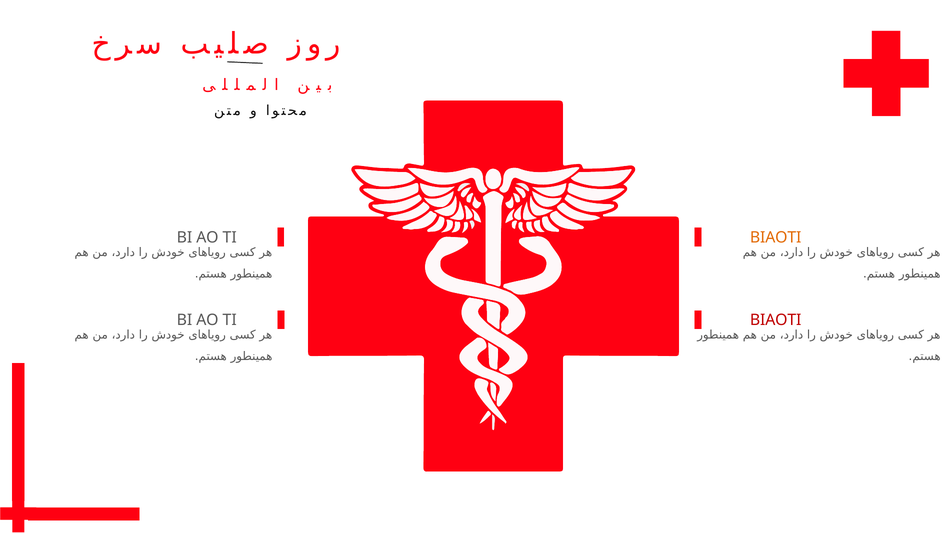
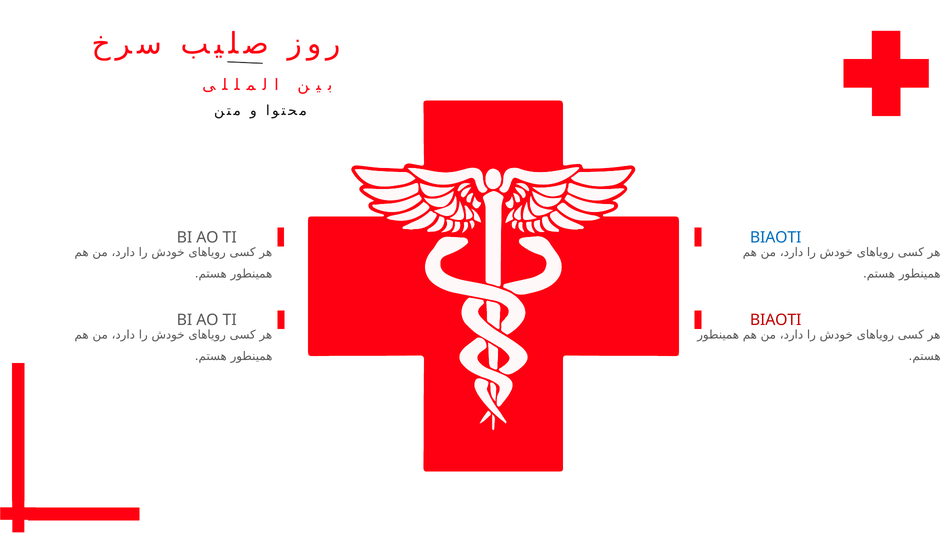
BIAOTI colour: orange -> blue (776, 238)
